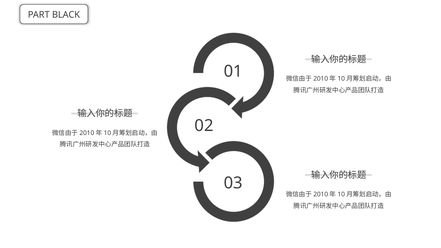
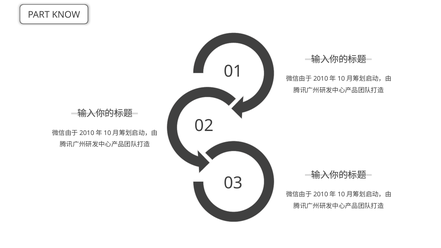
BLACK: BLACK -> KNOW (66, 15)
